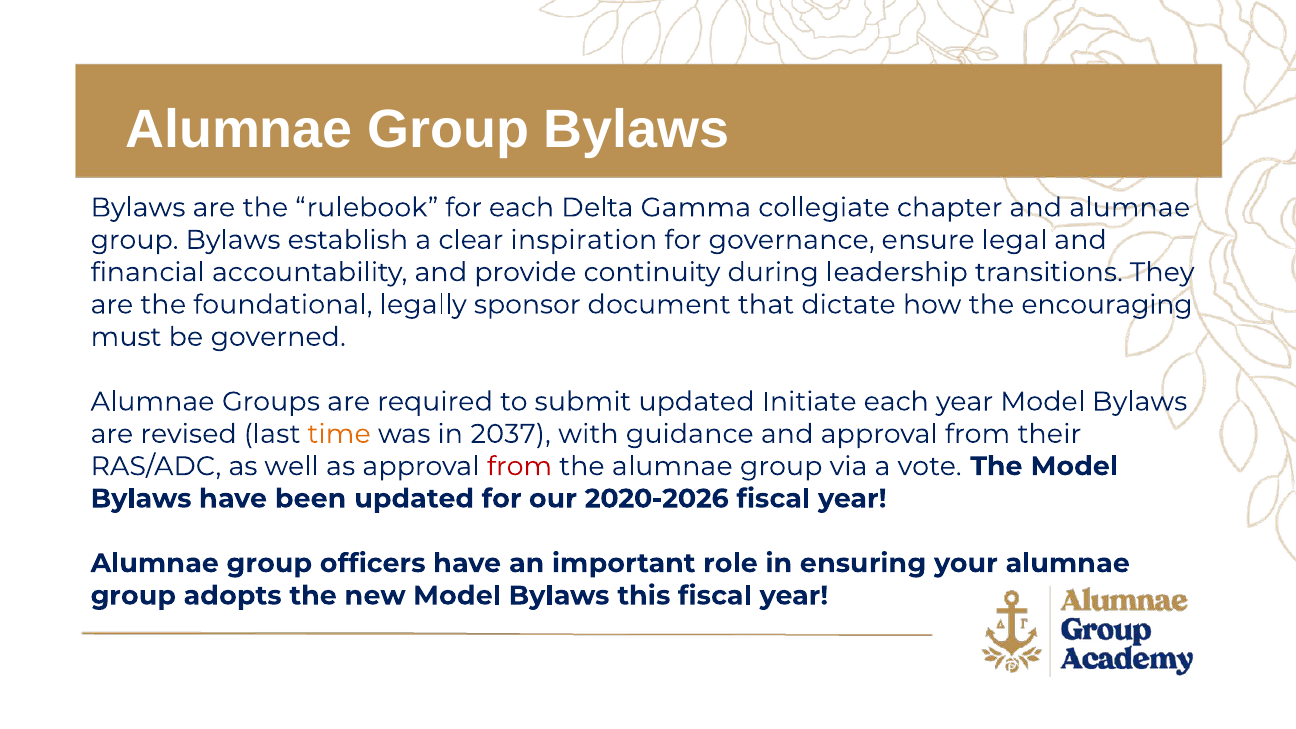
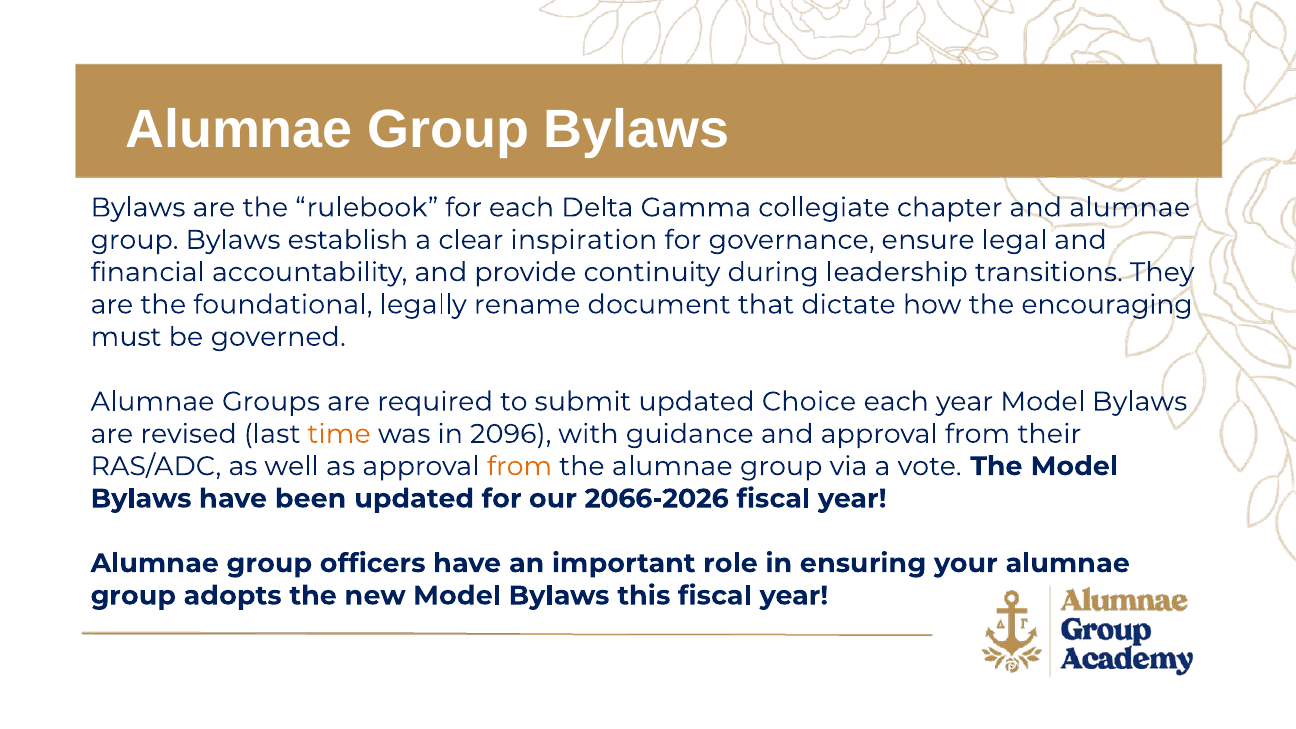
sponsor: sponsor -> rename (527, 305)
Initiate: Initiate -> Choice (809, 402)
2037: 2037 -> 2096 (511, 434)
from colour: red -> orange (519, 466)
2020-2026: 2020-2026 -> 2066-2026 (657, 499)
